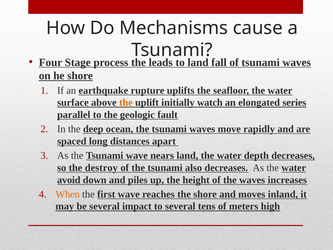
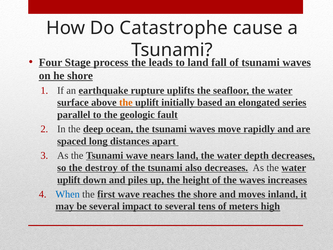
Mechanisms: Mechanisms -> Catastrophe (174, 28)
watch: watch -> based (210, 103)
avoid: avoid -> uplift (69, 180)
When colour: orange -> blue (68, 194)
